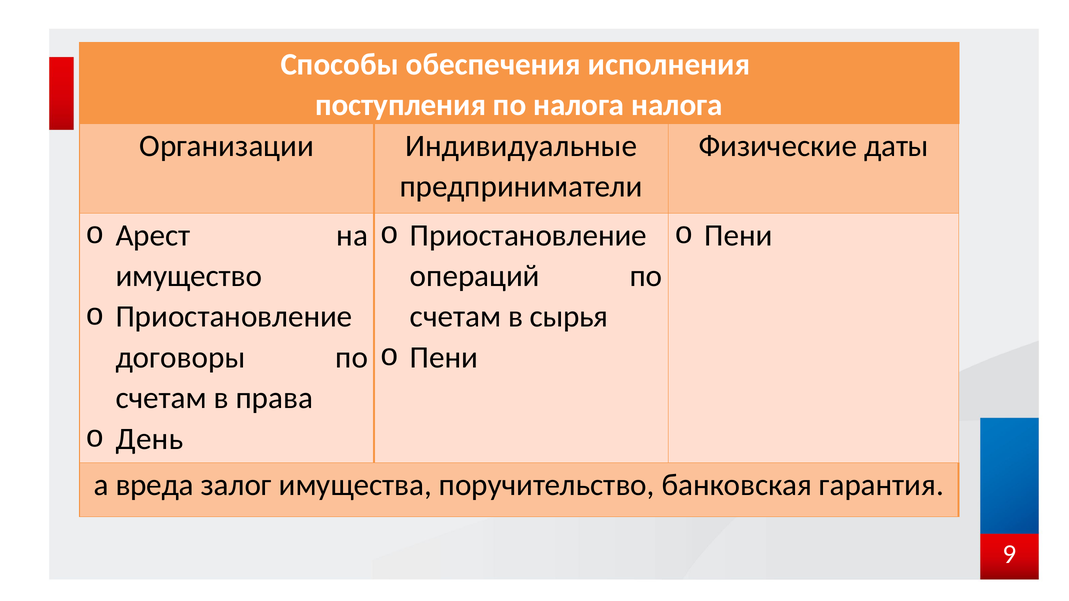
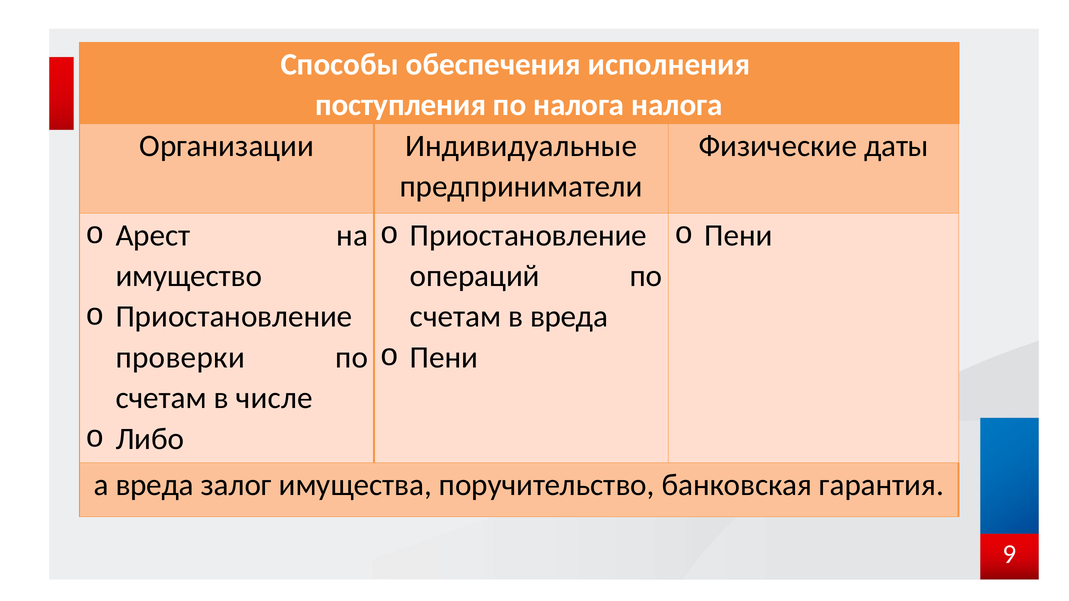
в сырья: сырья -> вреда (569, 317)
договоры: договоры -> проверки (180, 358)
права: права -> числе (274, 398)
День: День -> Либо (150, 439)
